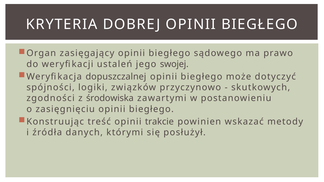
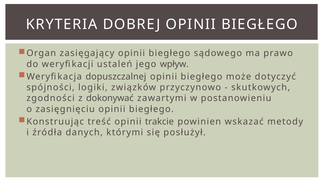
swojej: swojej -> wpływ (174, 64)
środowiska: środowiska -> dokonywać (110, 98)
